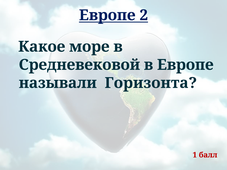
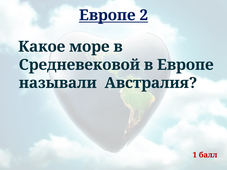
Горизонта: Горизонта -> Австралия (151, 83)
